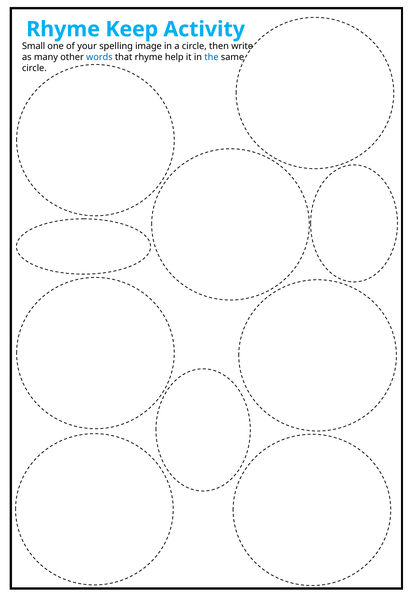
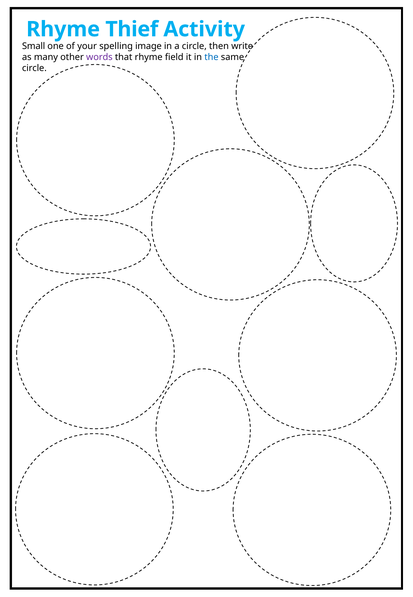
Keep: Keep -> Thief (132, 29)
words colour: blue -> purple (99, 57)
help: help -> field (174, 57)
